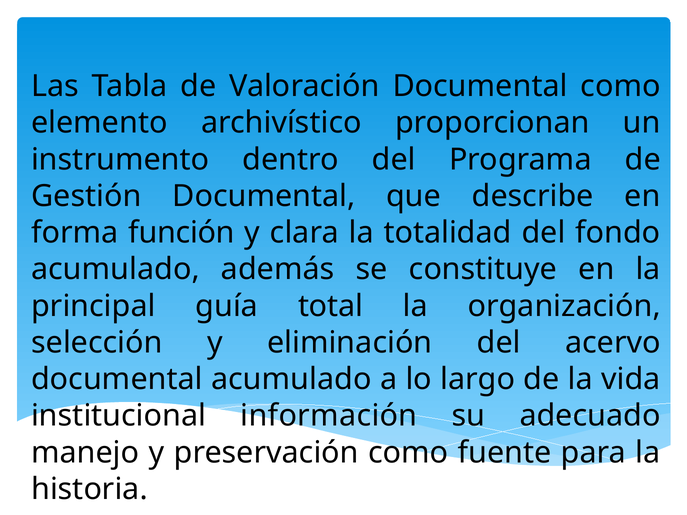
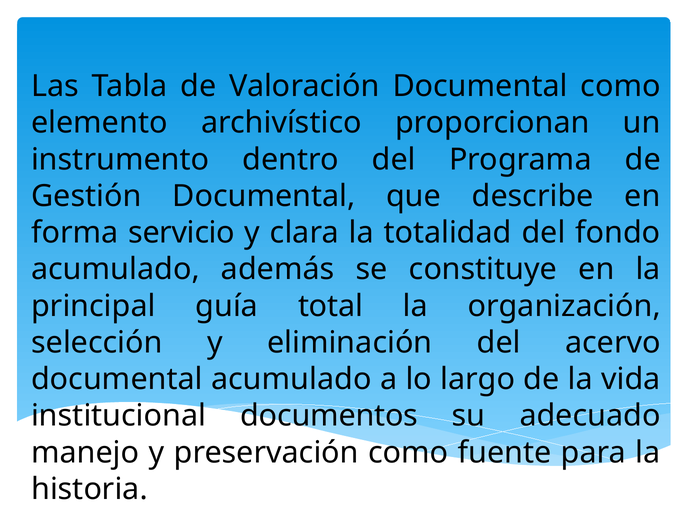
función: función -> servicio (182, 233)
información: información -> documentos (329, 416)
